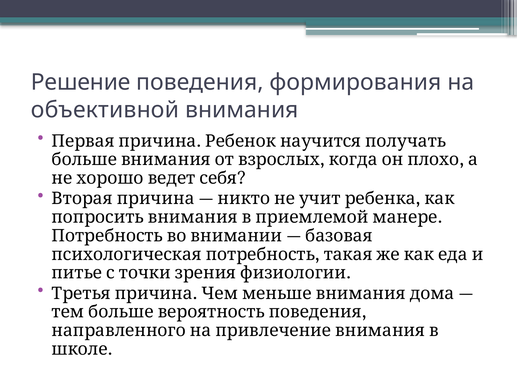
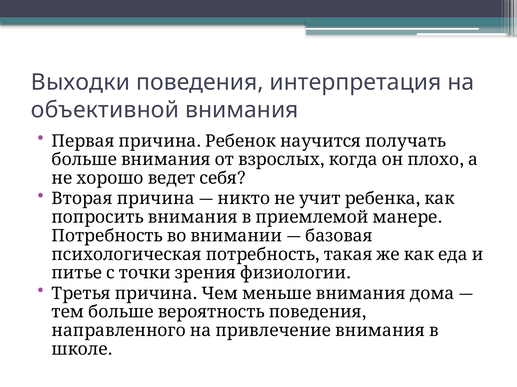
Решение: Решение -> Выходки (80, 83)
формирования: формирования -> интерпретация (356, 83)
